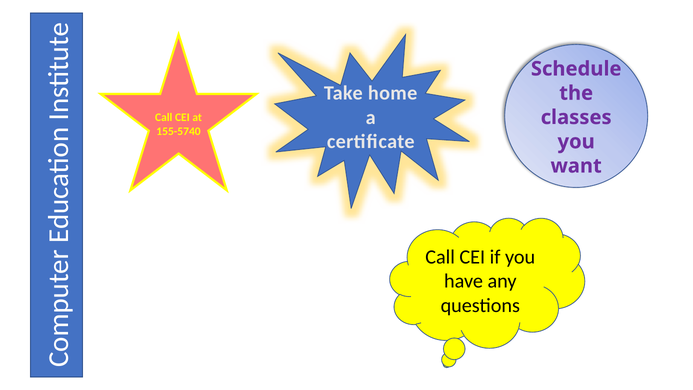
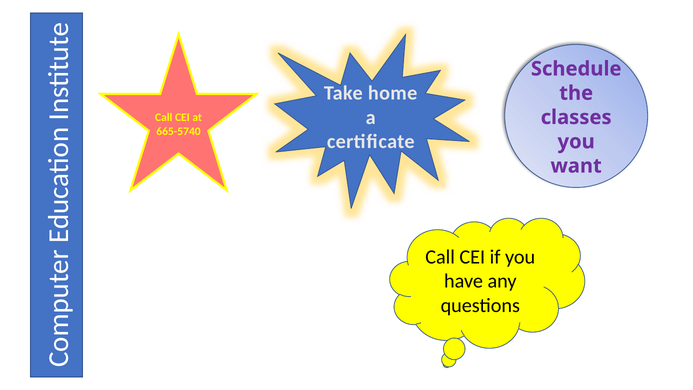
155-5740: 155-5740 -> 665-5740 (179, 131)
